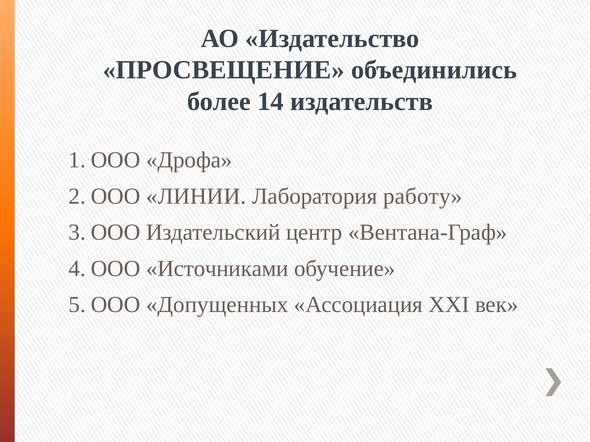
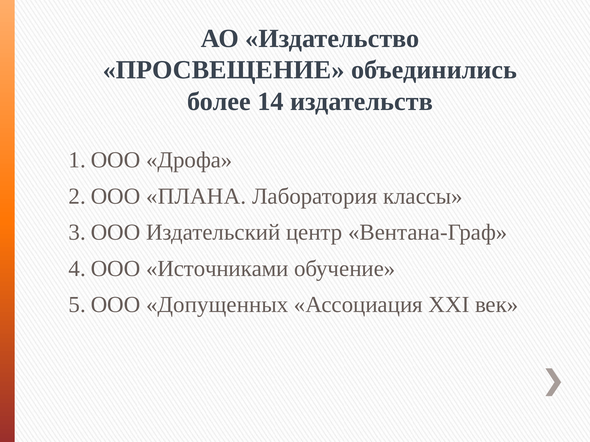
ЛИНИИ: ЛИНИИ -> ПЛАНА (196, 196)
работу: работу -> классы (423, 196)
